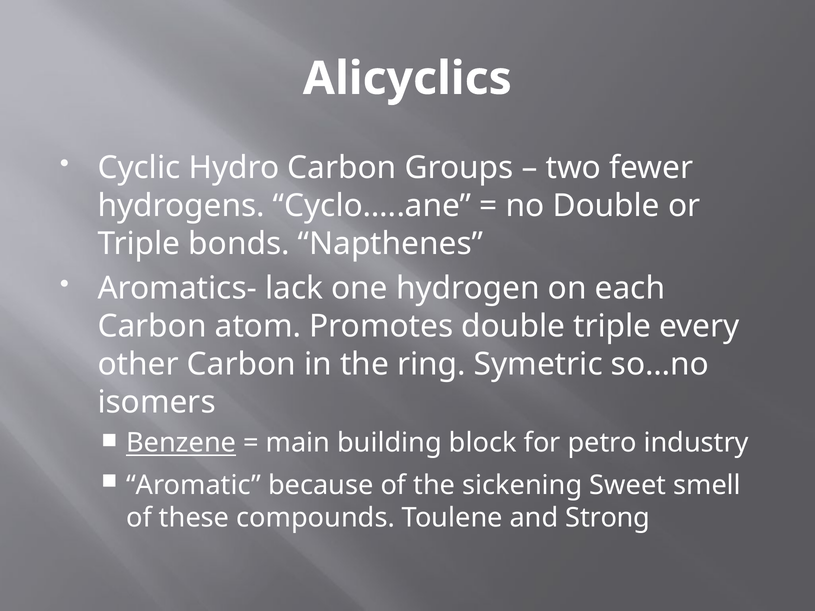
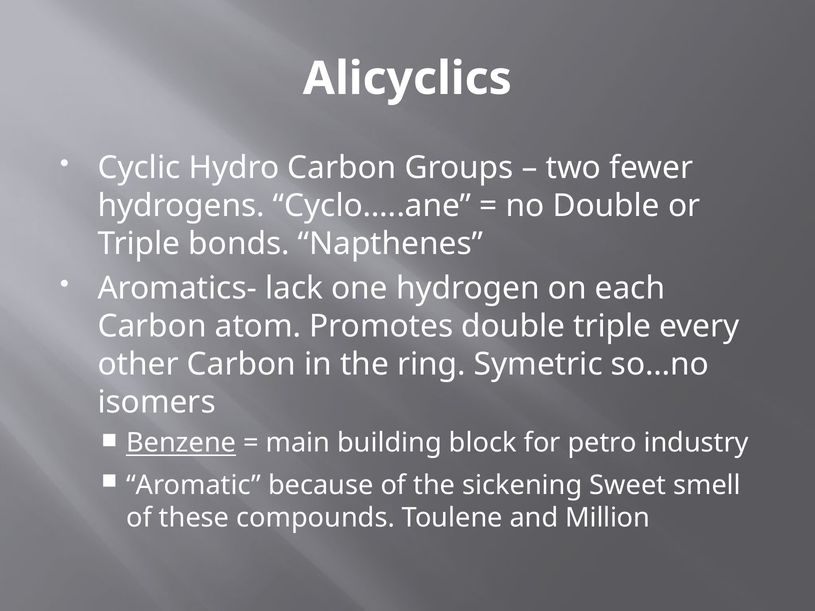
Strong: Strong -> Million (608, 518)
